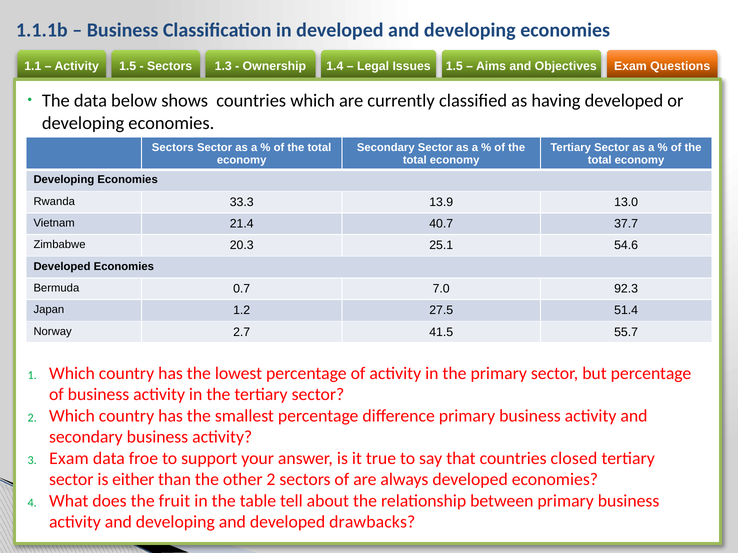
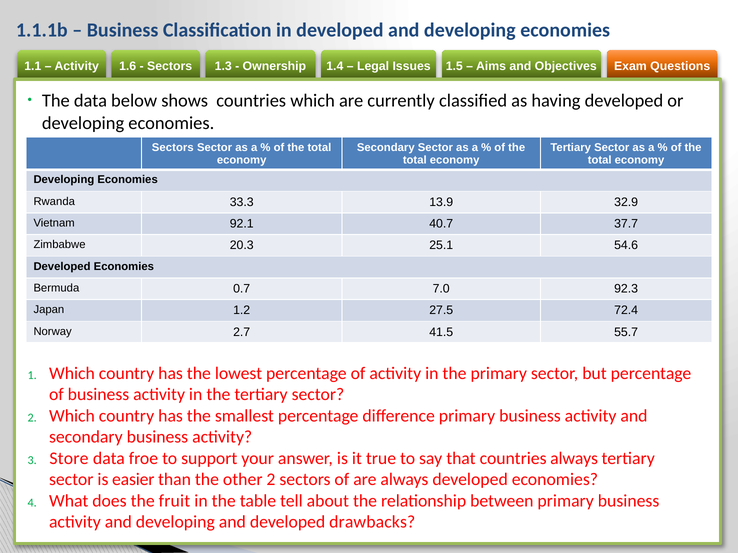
Activity 1.5: 1.5 -> 1.6 (128, 66)
13.0: 13.0 -> 32.9 (626, 202)
21.4: 21.4 -> 92.1 (242, 224)
51.4: 51.4 -> 72.4 (626, 311)
Exam: Exam -> Store (69, 459)
countries closed: closed -> always (574, 459)
either: either -> easier (133, 480)
